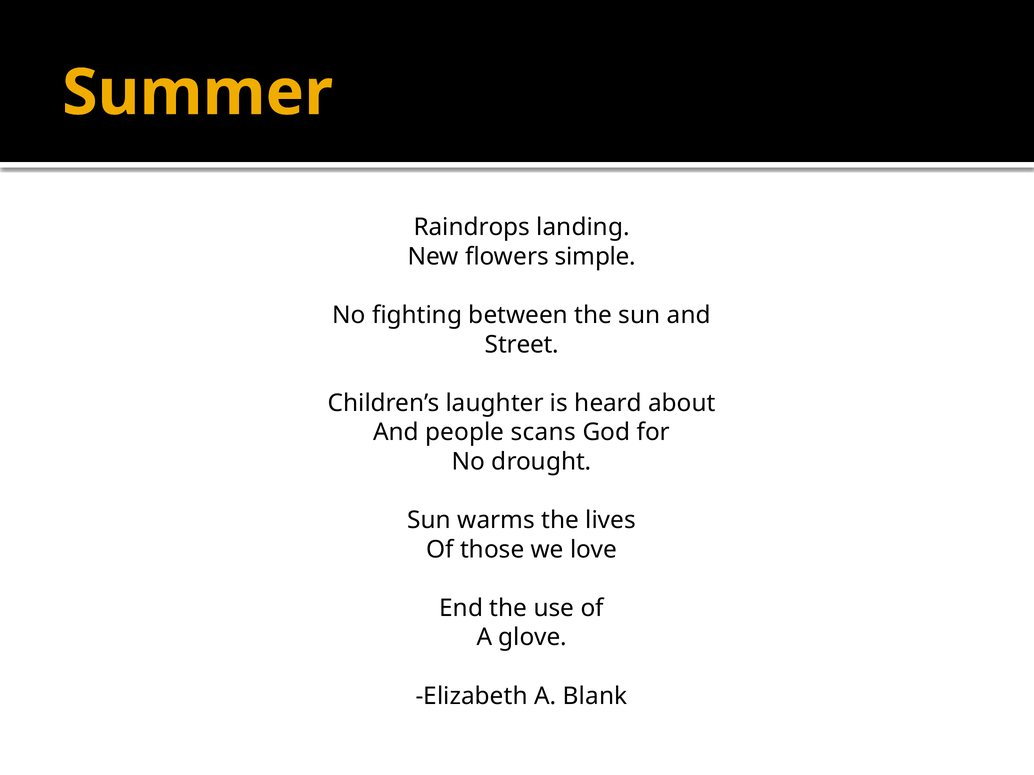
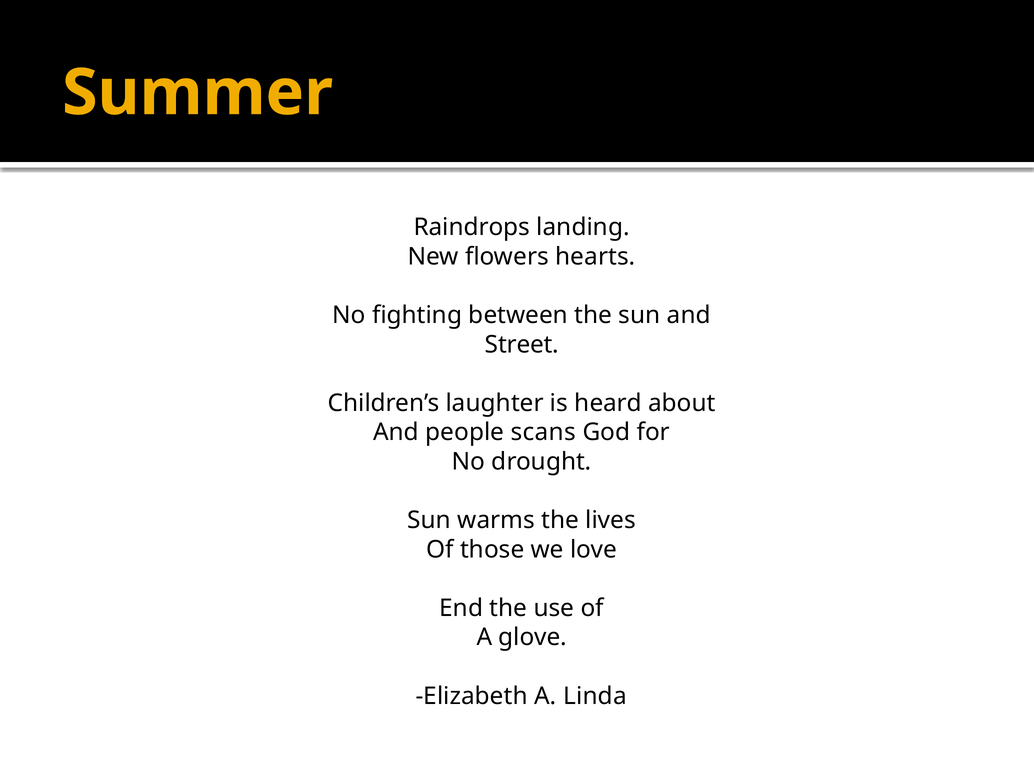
simple: simple -> hearts (595, 257)
Blank: Blank -> Linda (595, 696)
